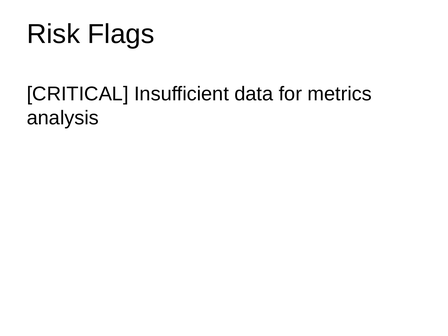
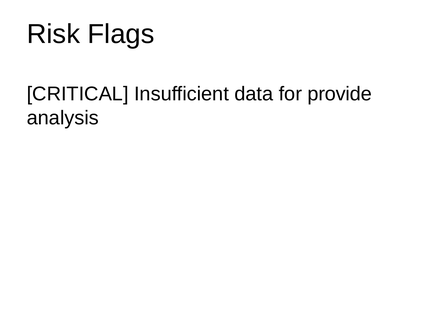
metrics: metrics -> provide (340, 94)
